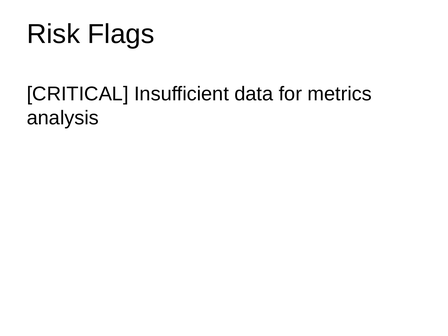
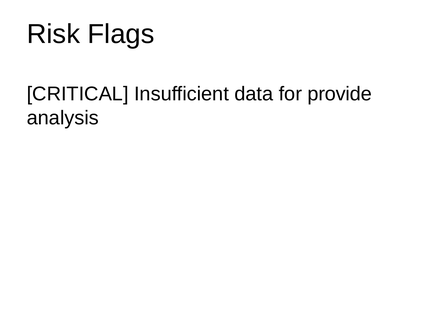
metrics: metrics -> provide (340, 94)
